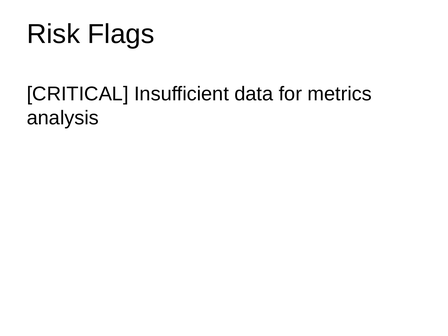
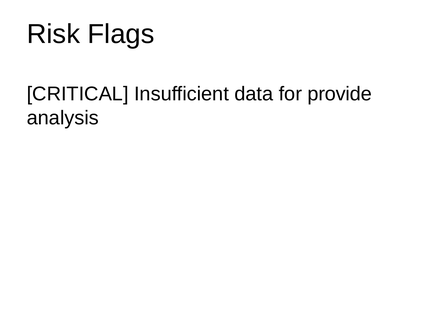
metrics: metrics -> provide (340, 94)
